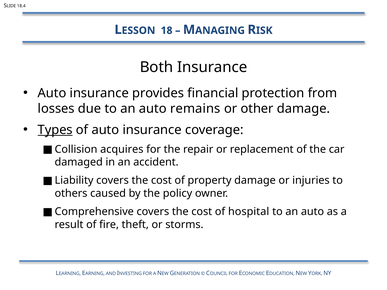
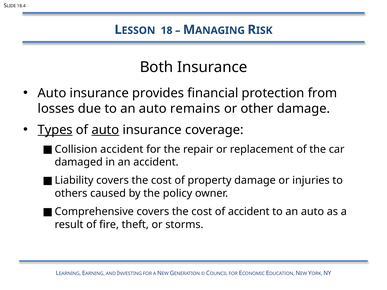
auto underline: none -> present (105, 130)
Collision acquires: acquires -> accident (122, 149)
of hospital: hospital -> accident (249, 212)
